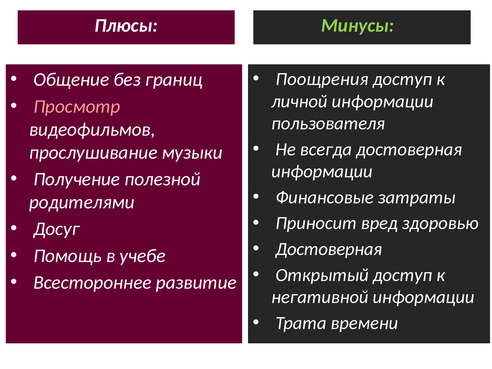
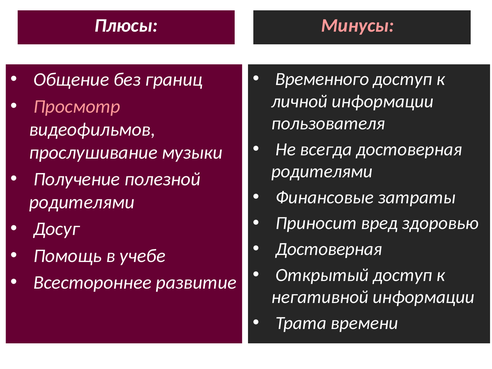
Минусы colour: light green -> pink (358, 25)
Поощрения: Поощрения -> Временного (322, 79)
информации: информации -> родителями (322, 171)
